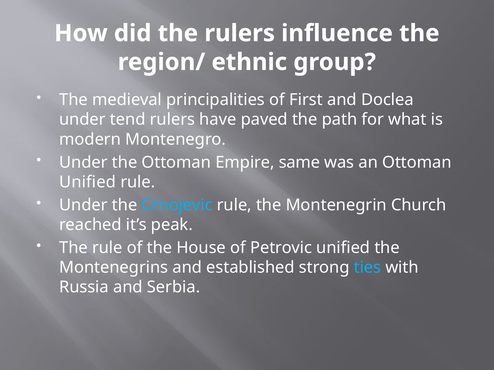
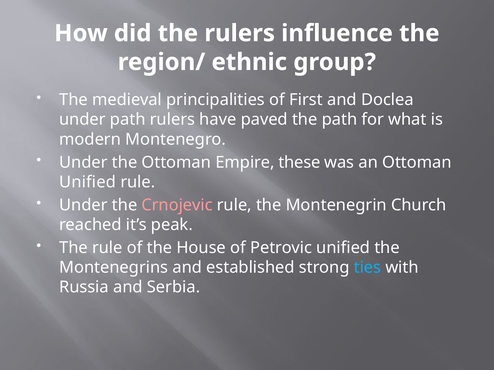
under tend: tend -> path (128, 120)
same: same -> these (299, 162)
Crnojevic colour: light blue -> pink (177, 205)
